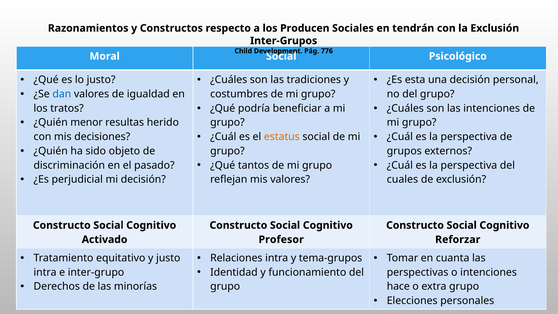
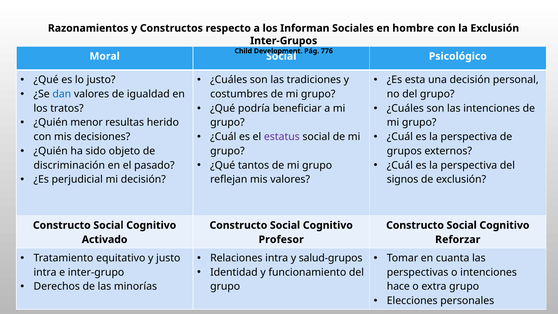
Producen: Producen -> Informan (305, 28)
tendrán: tendrán -> hombre (413, 28)
estatus colour: orange -> purple (282, 137)
cuales: cuales -> signos (403, 179)
tema-grupos: tema-grupos -> salud-grupos (331, 258)
